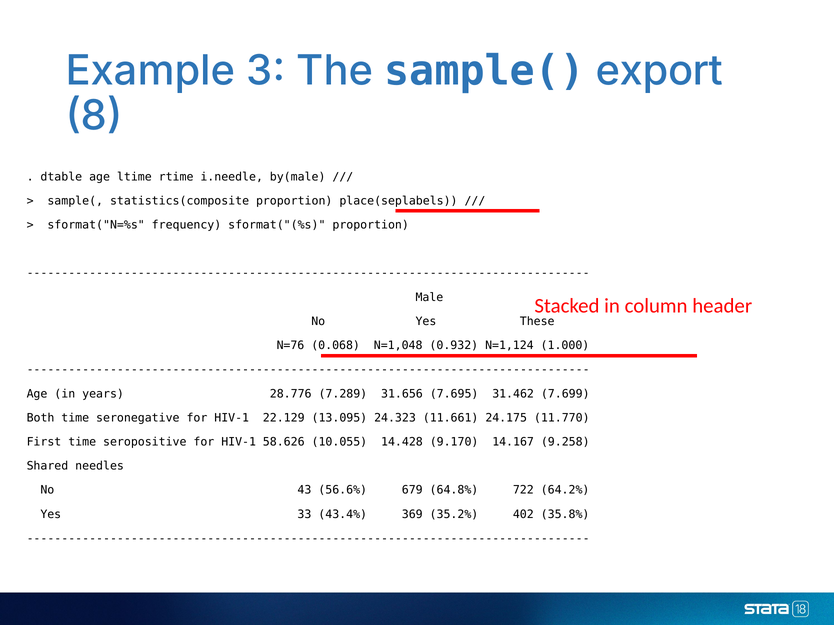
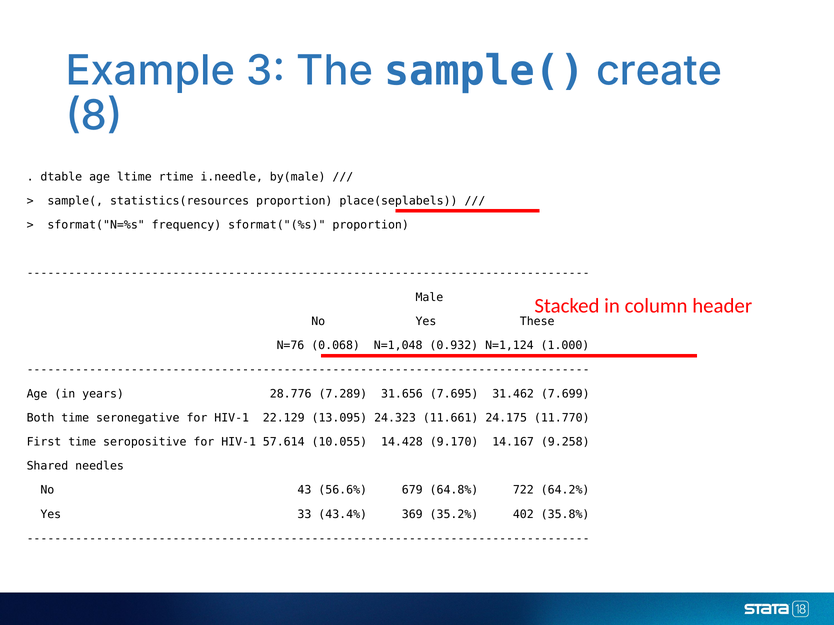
export: export -> create (659, 71)
statistics(composite: statistics(composite -> statistics(resources (180, 201)
58.626: 58.626 -> 57.614 (284, 442)
